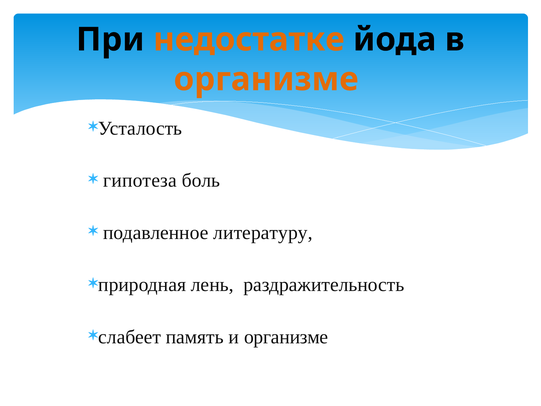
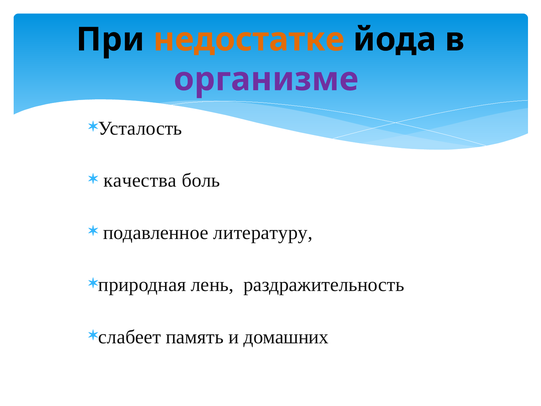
организме colour: orange -> purple (266, 79)
гипотеза: гипотеза -> качества (140, 180)
и организме: организме -> домашних (286, 337)
